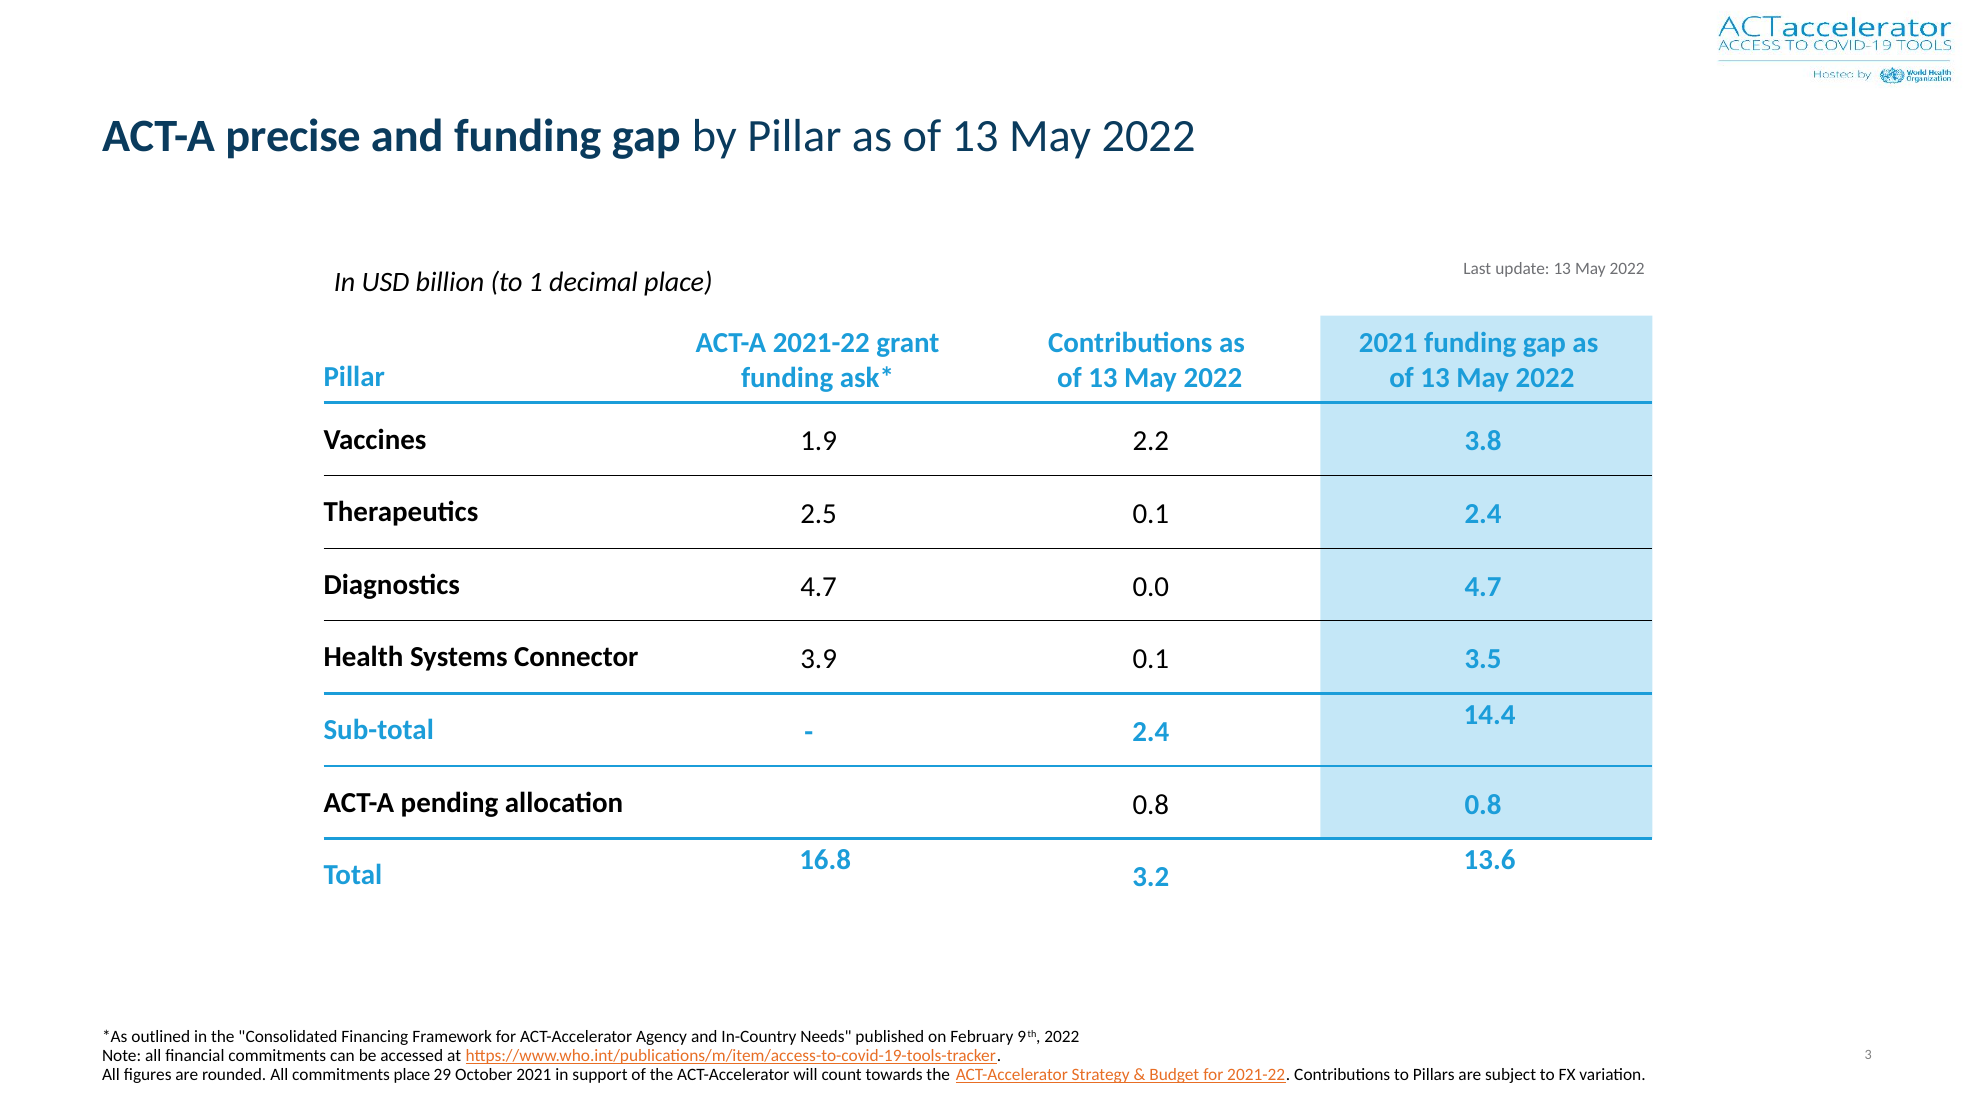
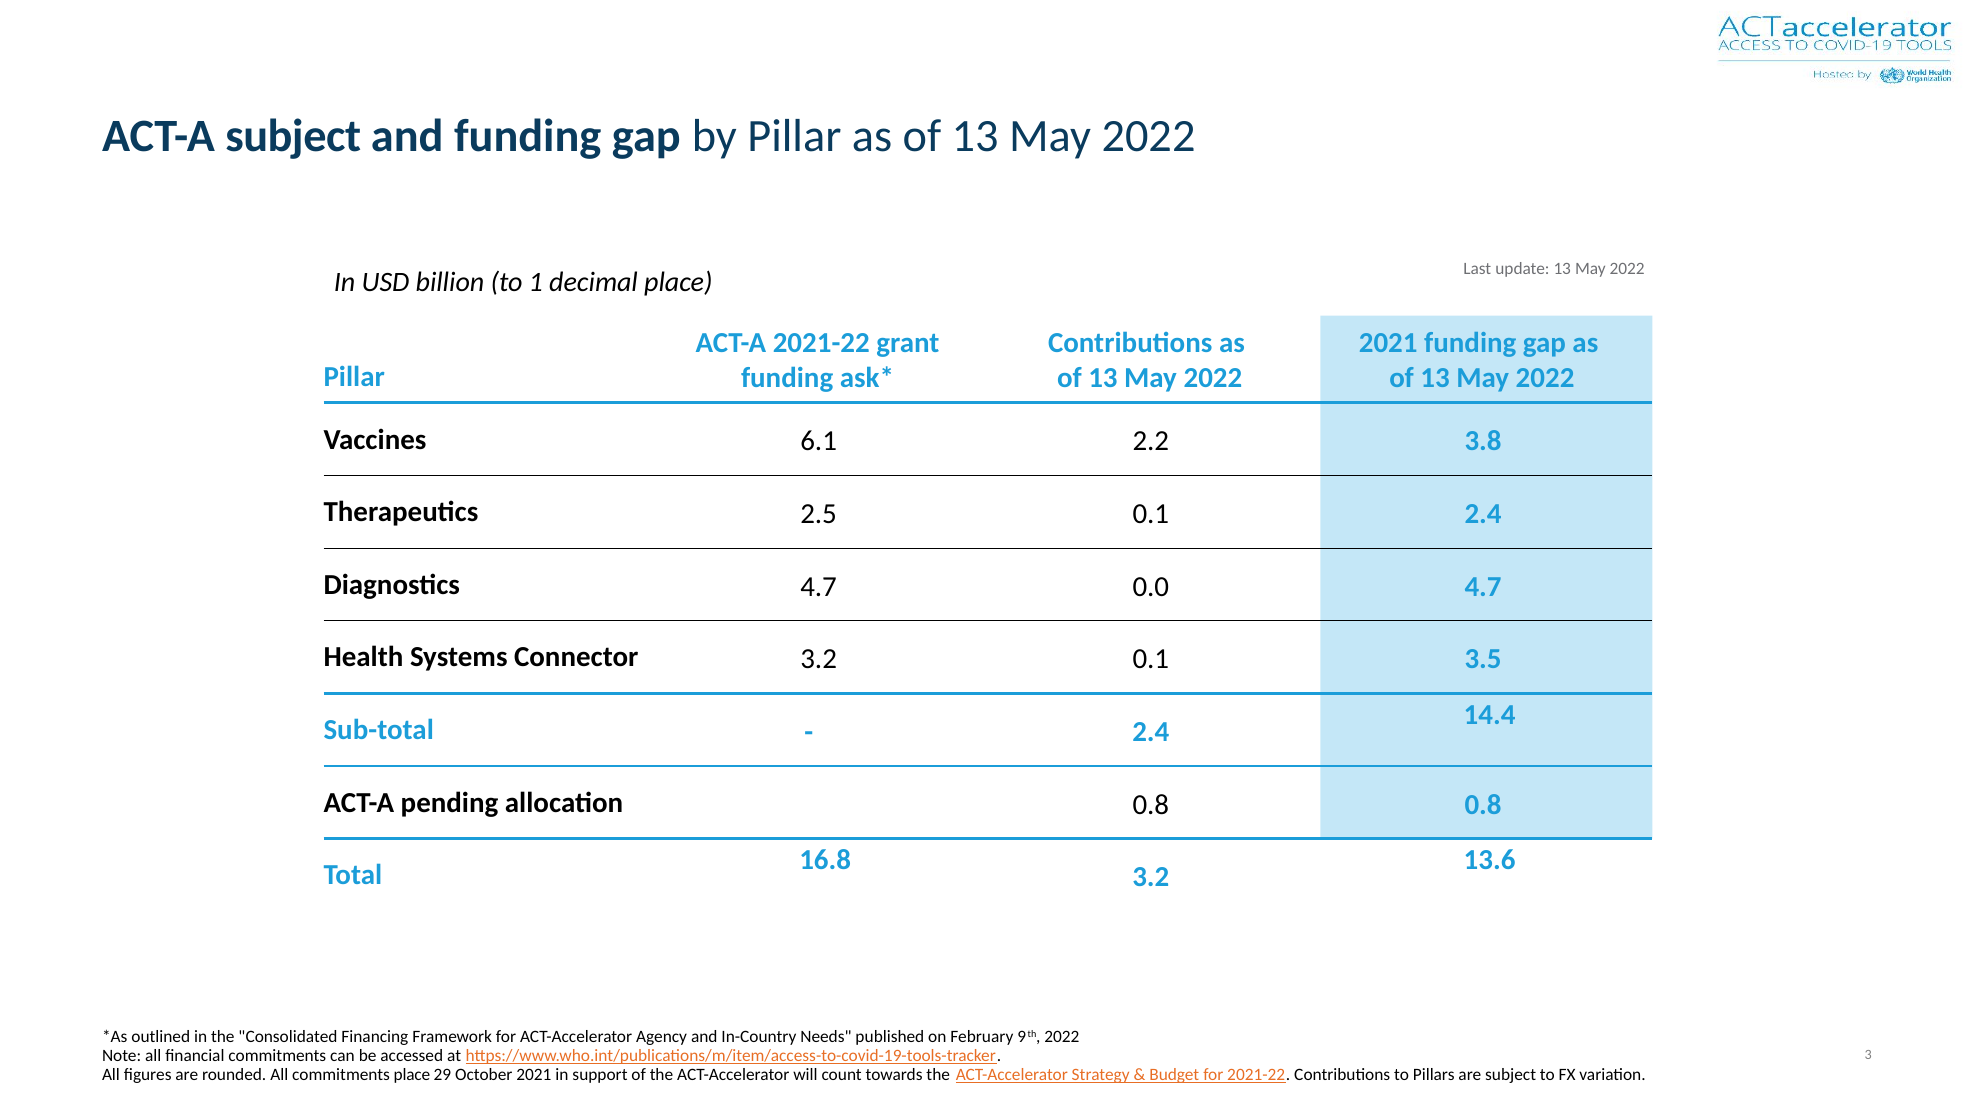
ACT-A precise: precise -> subject (293, 136)
1.9: 1.9 -> 6.1 (819, 441)
3.9: 3.9 -> 3.2 (819, 659)
